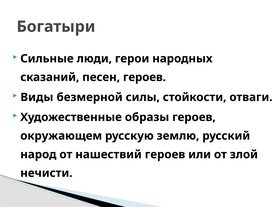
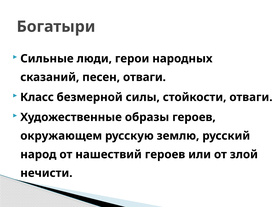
песен героев: героев -> отваги (144, 78)
Виды: Виды -> Класс (37, 98)
